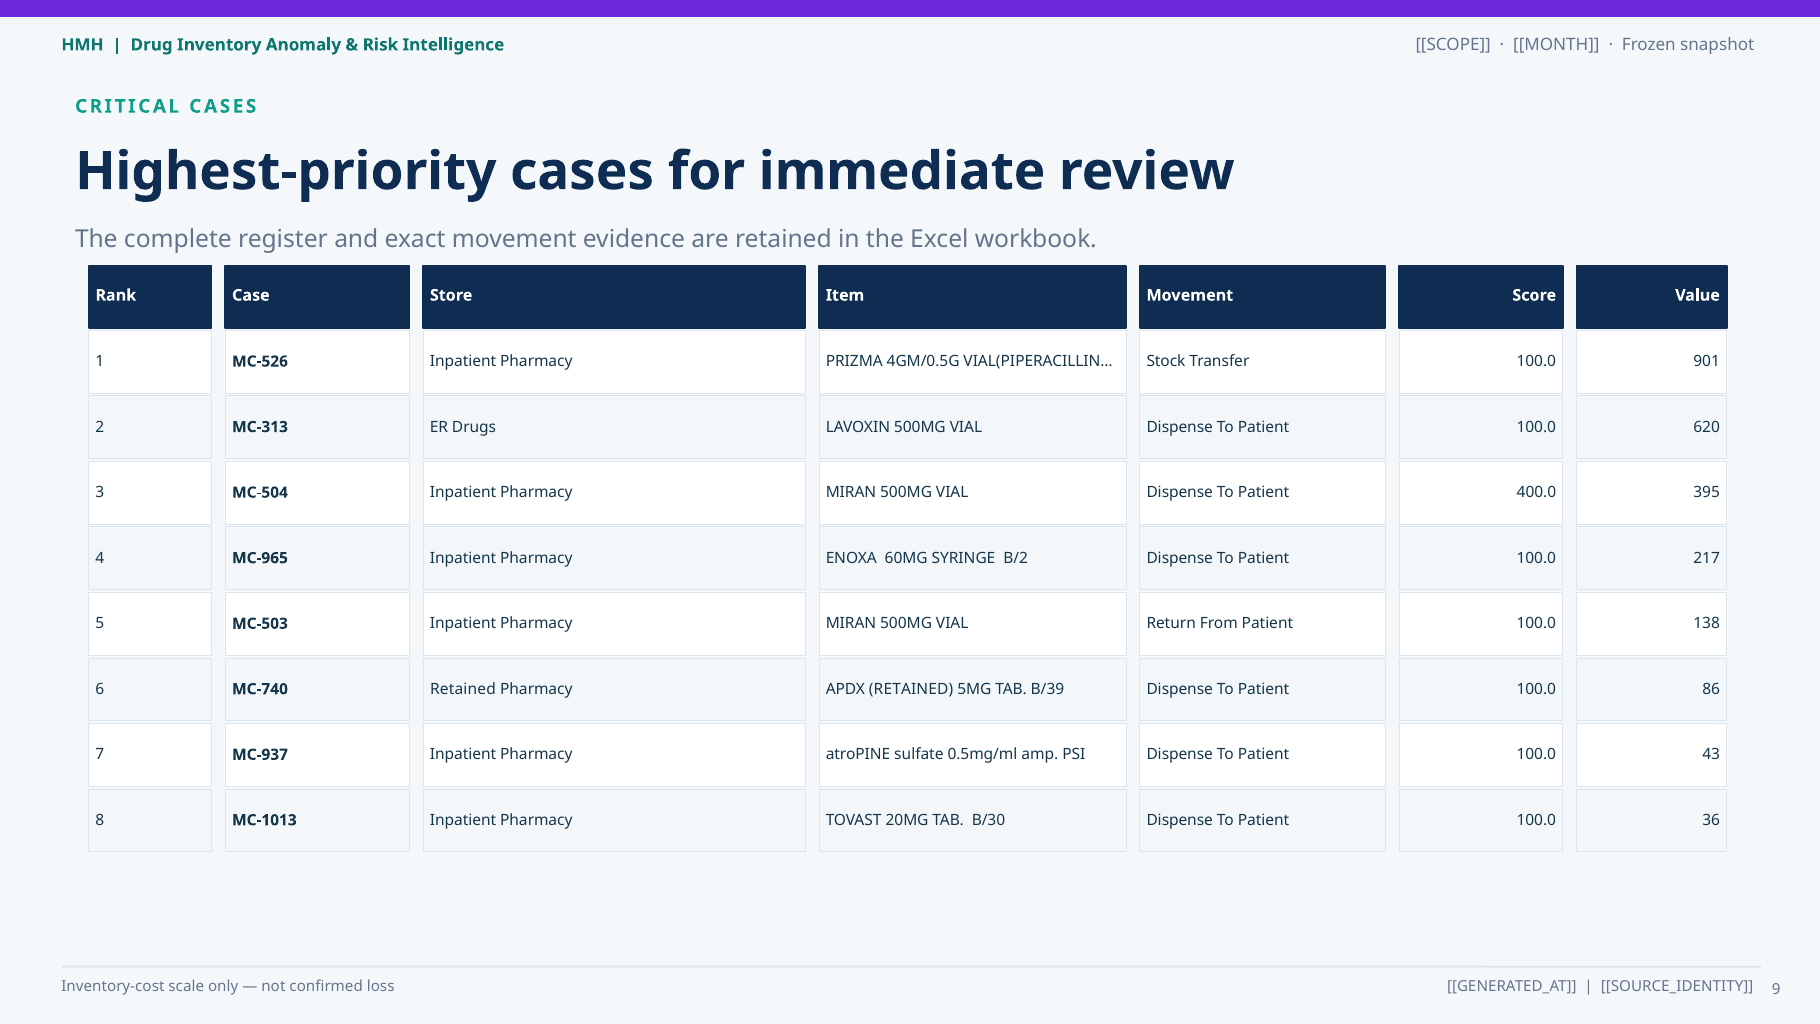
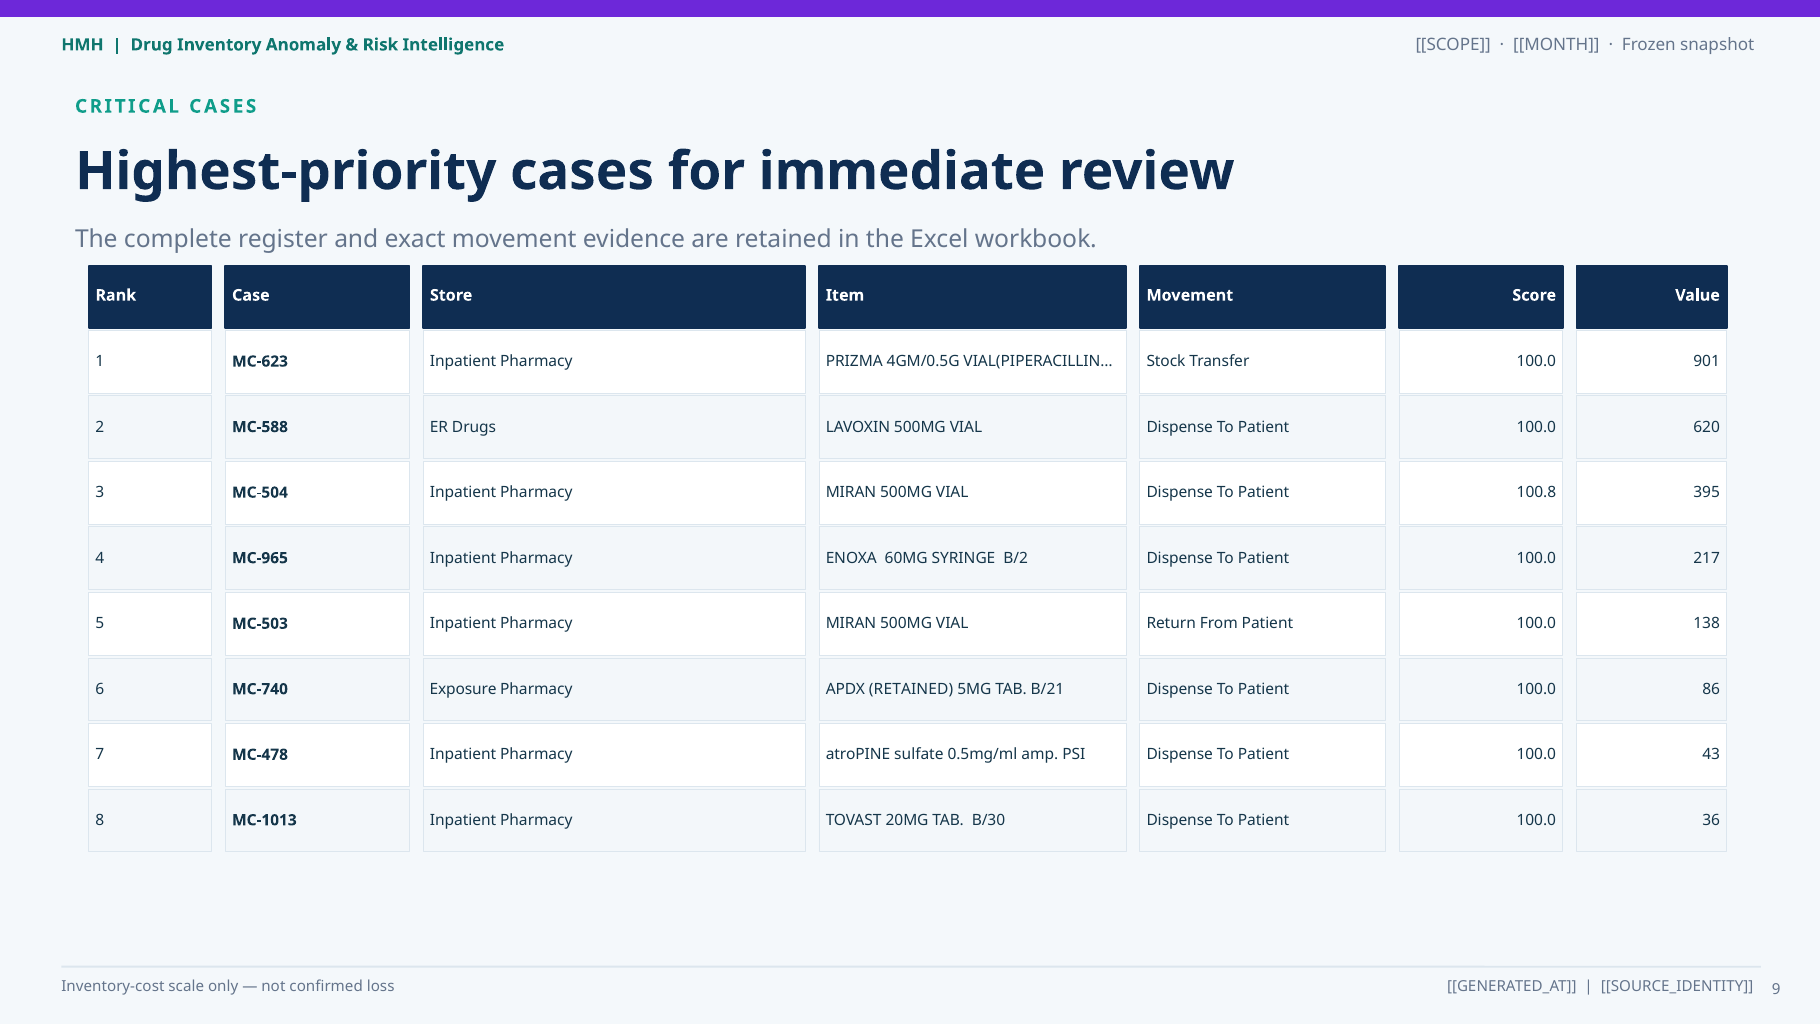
MC-526: MC-526 -> MC-623 (260, 361)
MC-313: MC-313 -> MC-588 (260, 427)
400.0: 400.0 -> 100.8 (1536, 492)
MC-740 Retained: Retained -> Exposure (463, 689)
B/39: B/39 -> B/21 (1047, 689)
MC-937: MC-937 -> MC-478 (260, 754)
